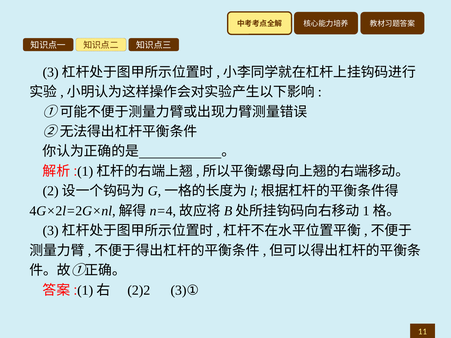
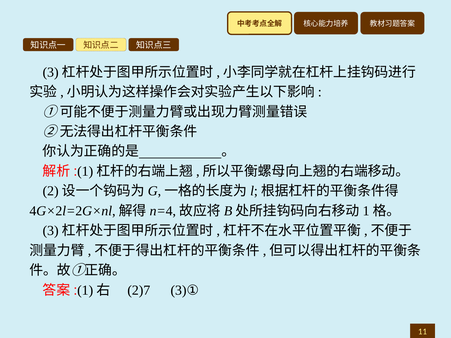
2)2: 2)2 -> 2)7 (139, 290)
